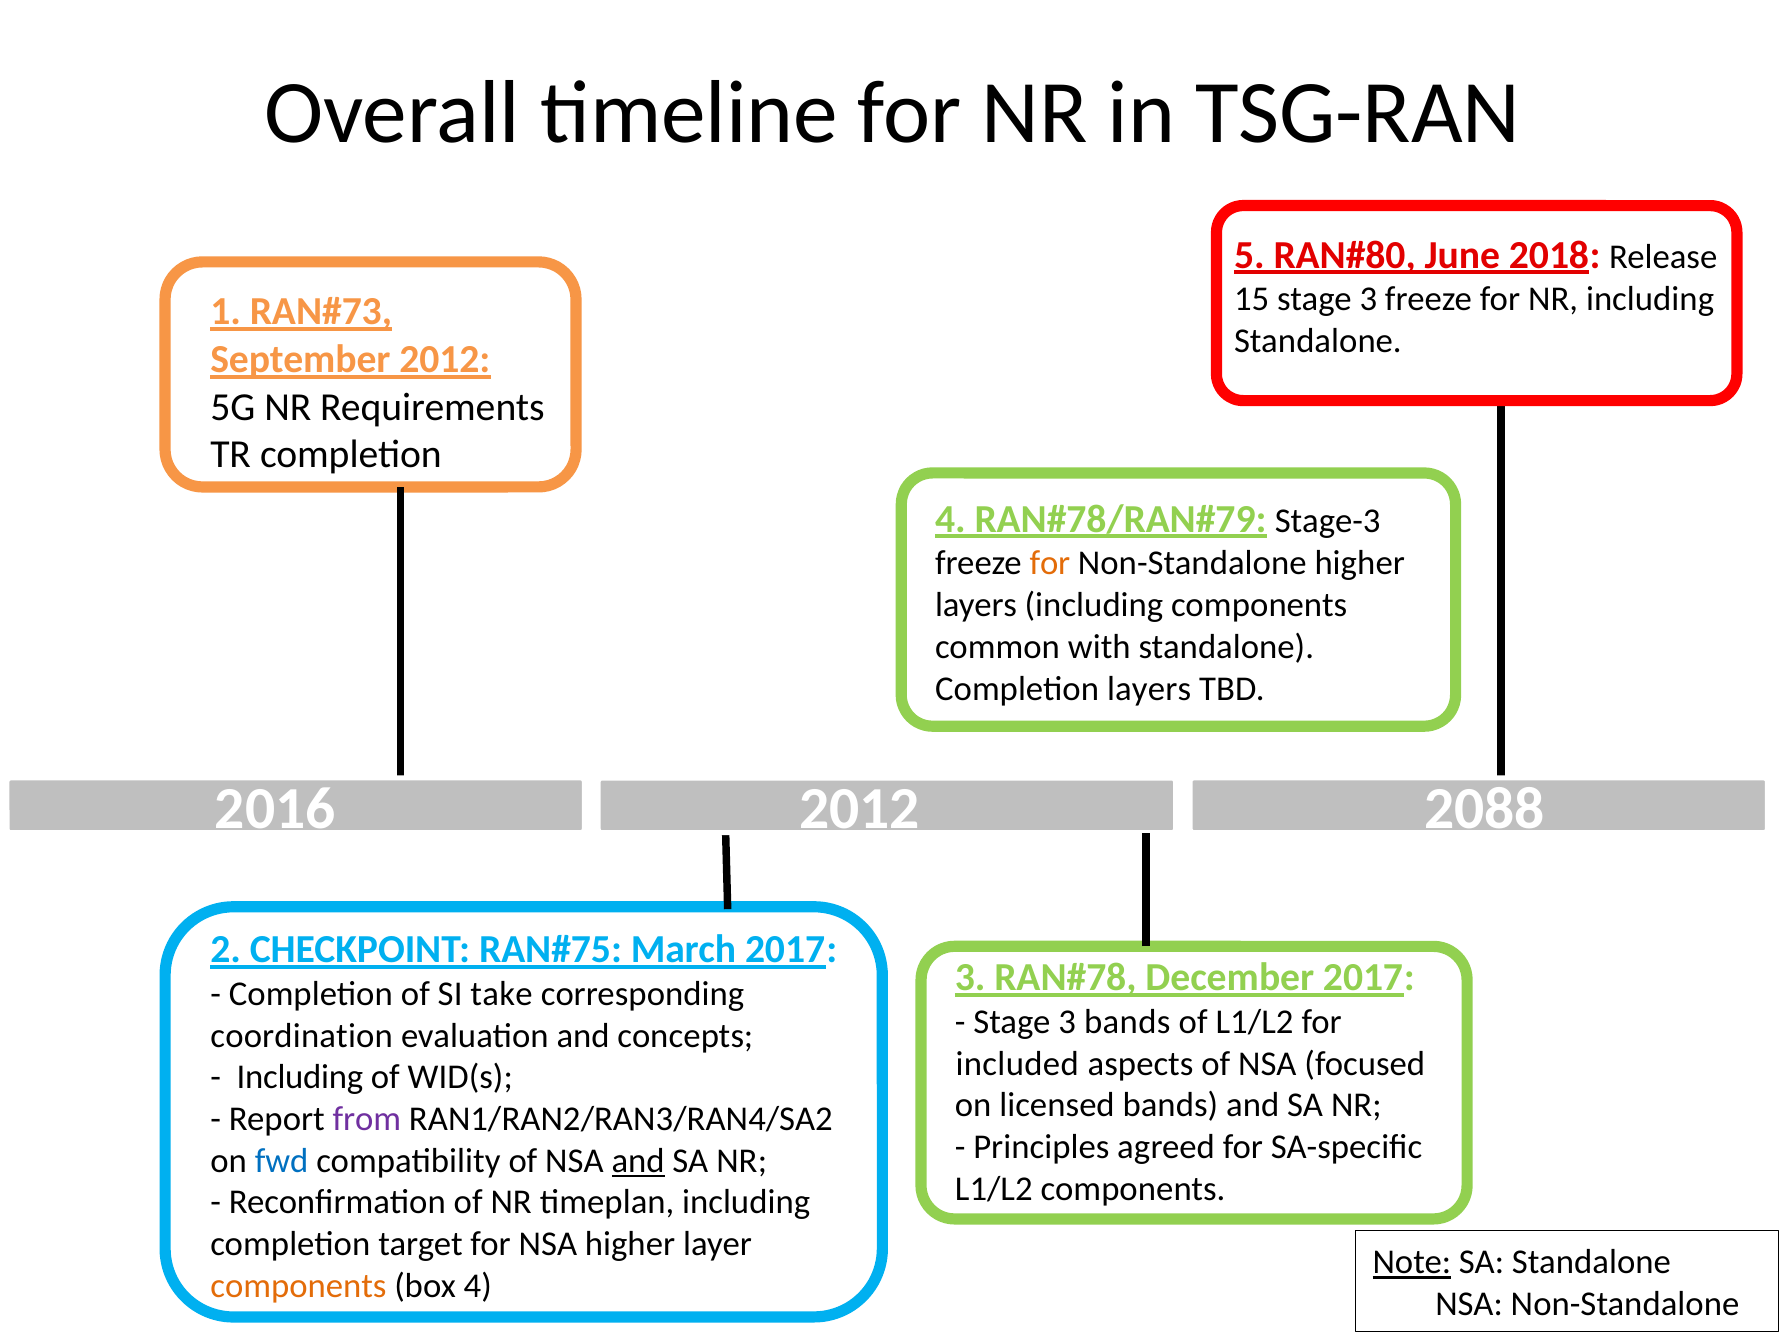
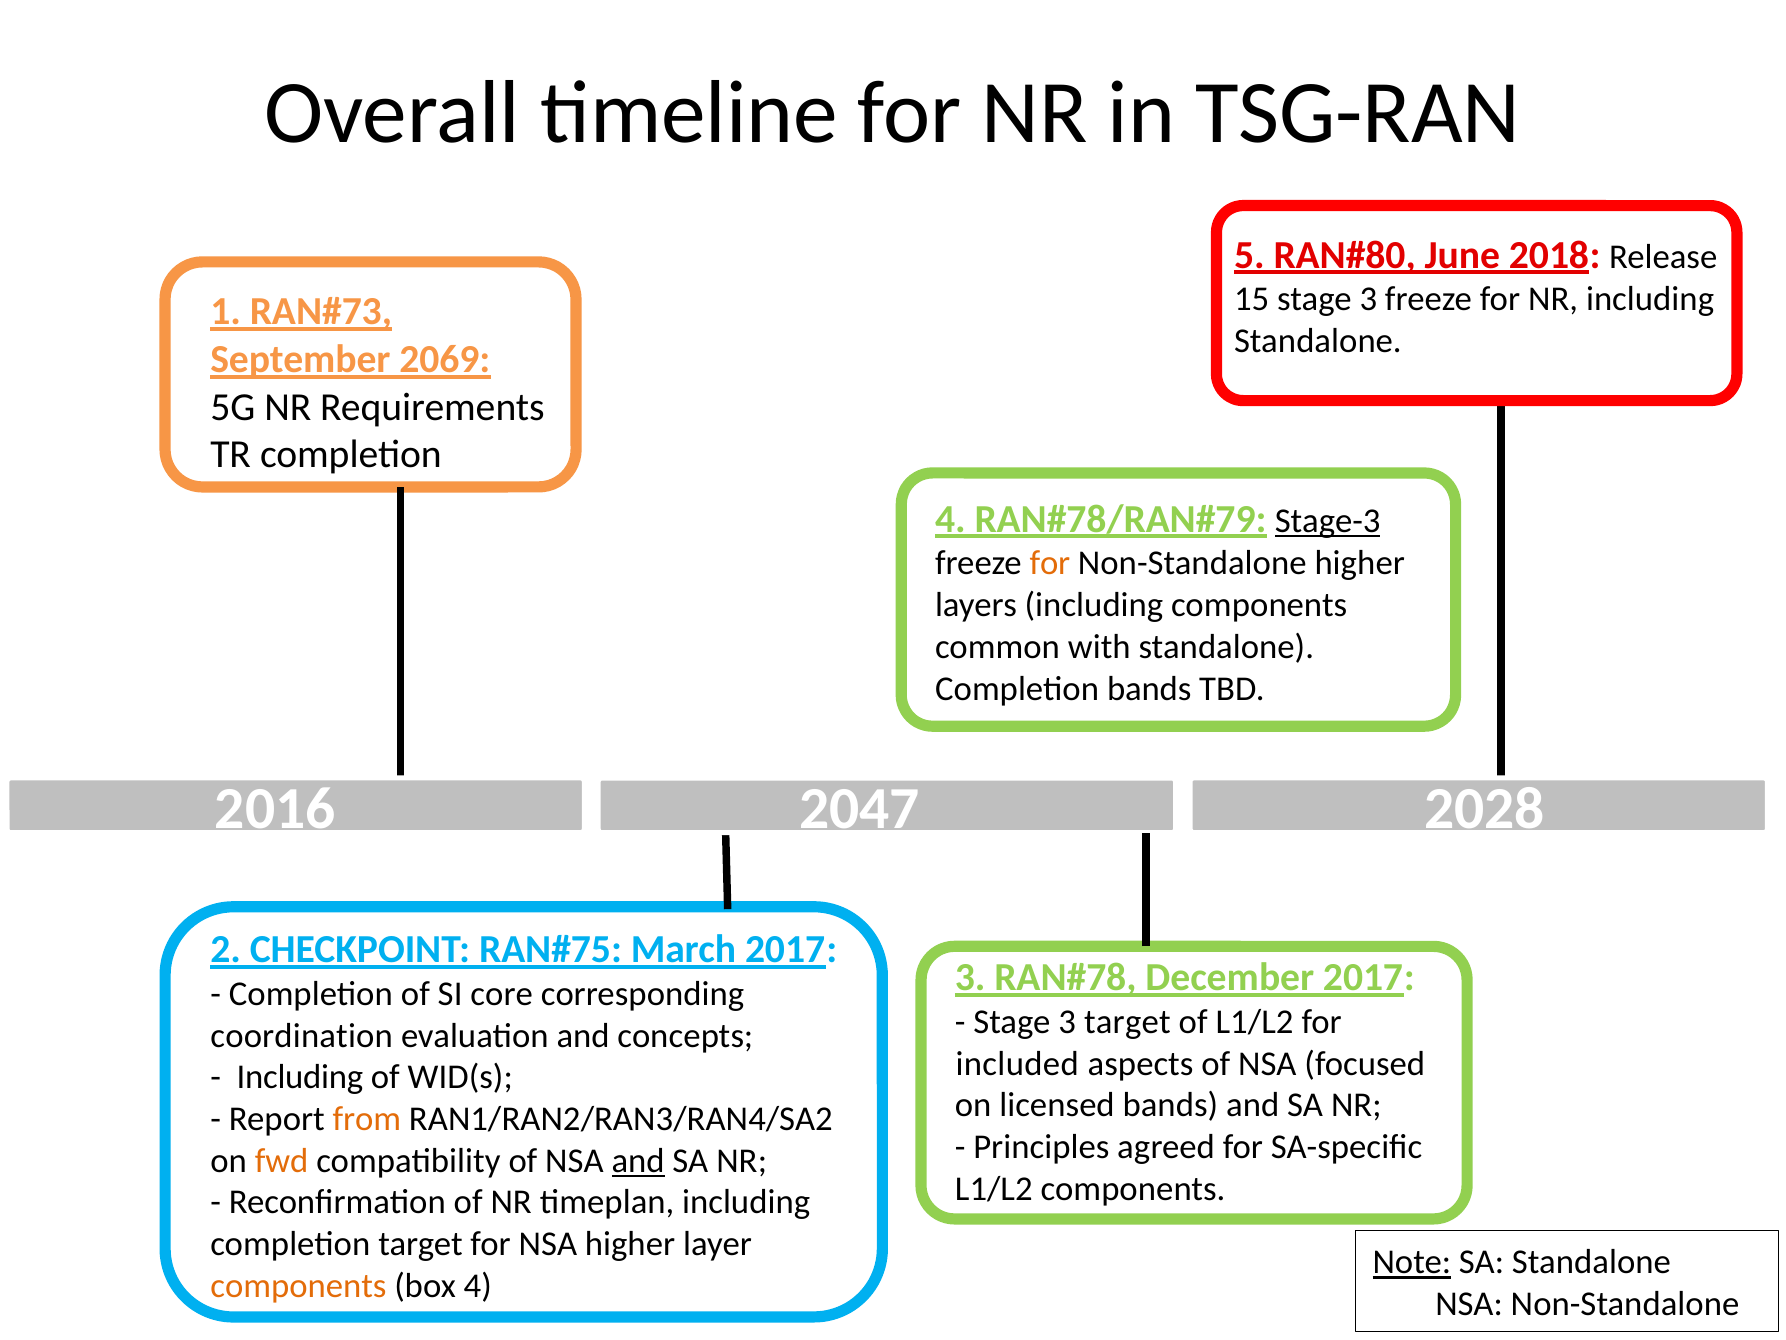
September 2012: 2012 -> 2069 (445, 359)
Stage-3 underline: none -> present (1328, 521)
Completion layers: layers -> bands (1149, 688)
2012: 2012 -> 2047 (859, 808)
2088: 2088 -> 2028 (1485, 808)
take: take -> core (502, 993)
3 bands: bands -> target (1127, 1022)
from colour: purple -> orange (367, 1119)
fwd colour: blue -> orange (282, 1160)
